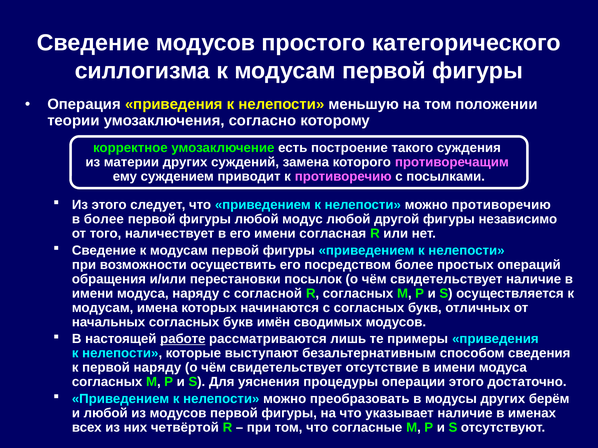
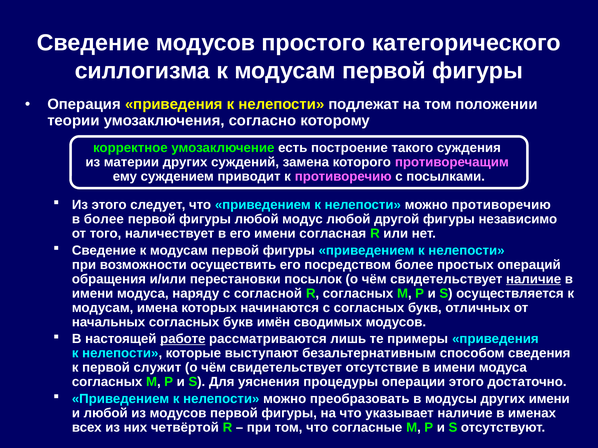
меньшую: меньшую -> подлежат (364, 105)
наличие underline: none -> present (534, 279)
первой наряду: наряду -> служит (157, 368)
других берём: берём -> имени (549, 399)
